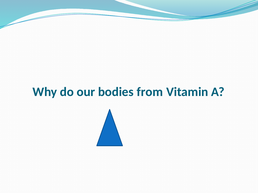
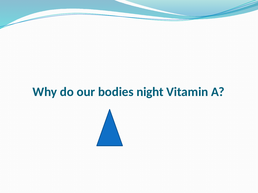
from: from -> night (150, 92)
